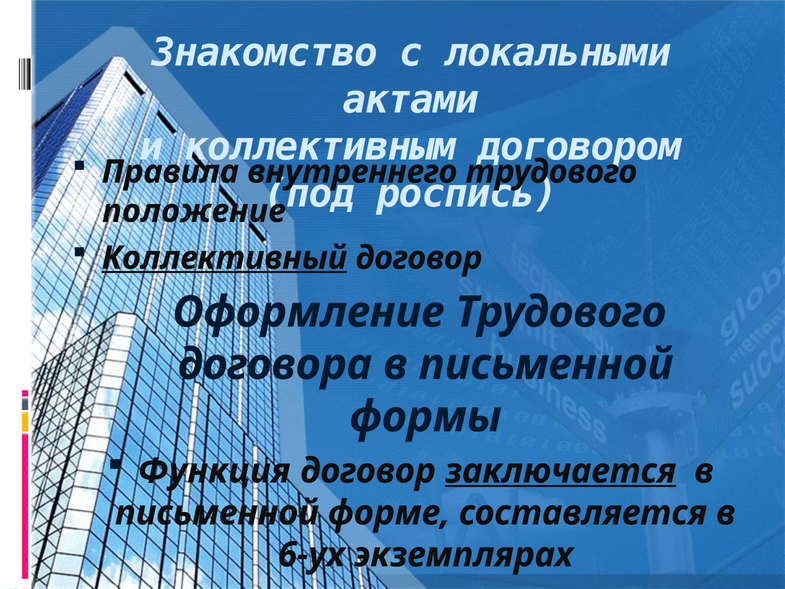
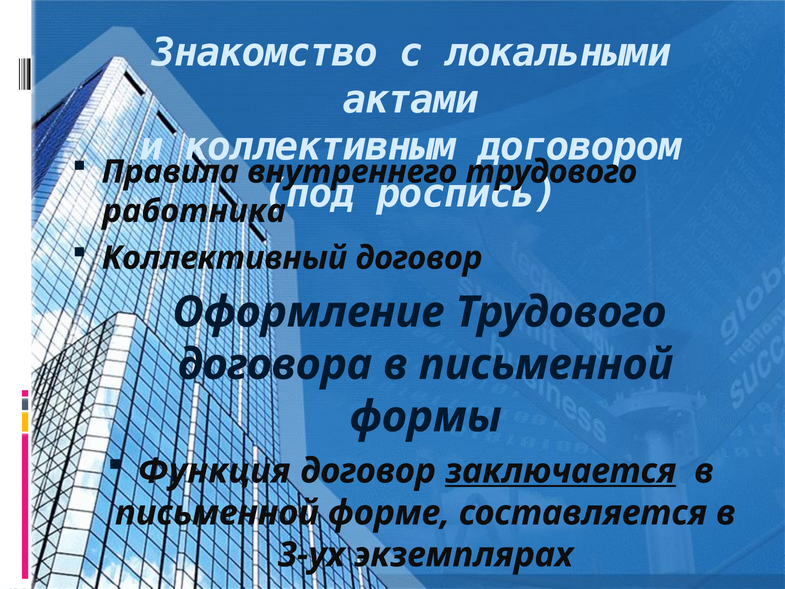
положение: положение -> работника (194, 211)
Коллективный underline: present -> none (224, 258)
6-ух: 6-ух -> 3-ух (311, 555)
